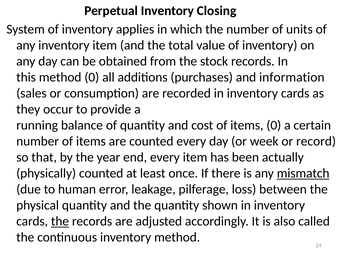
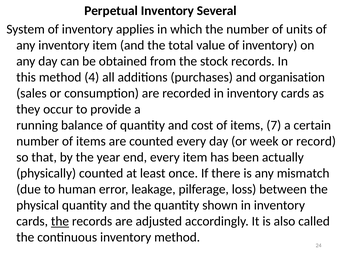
Closing: Closing -> Several (217, 11)
method 0: 0 -> 4 (92, 77)
information: information -> organisation (292, 77)
items 0: 0 -> 7 (274, 125)
mismatch underline: present -> none (303, 173)
